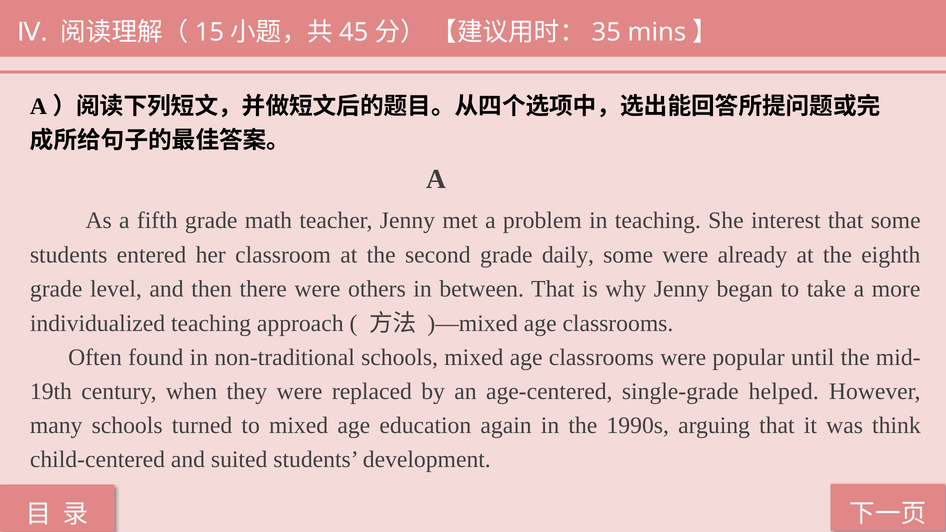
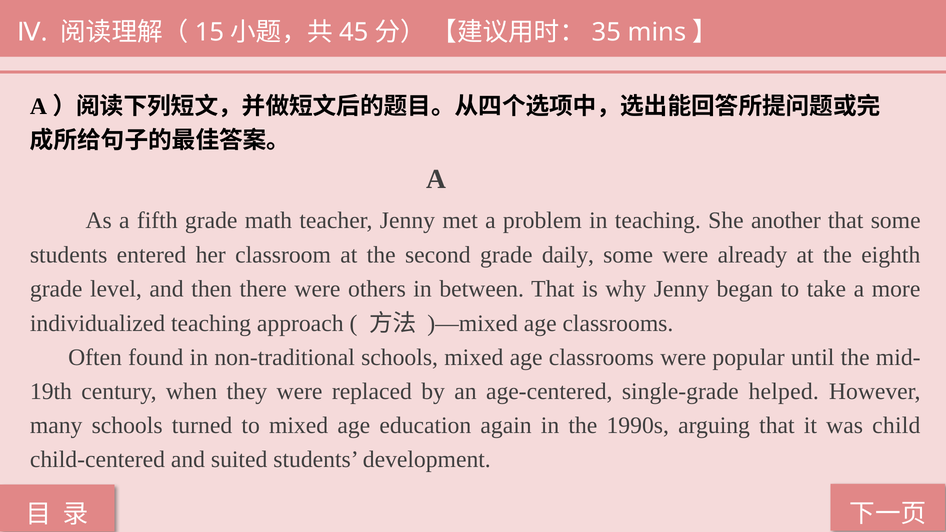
interest: interest -> another (786, 220)
think: think -> child (896, 425)
